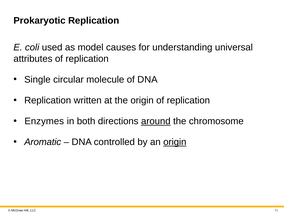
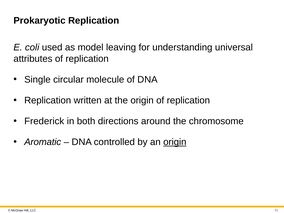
causes: causes -> leaving (121, 47)
Enzymes: Enzymes -> Frederick (44, 121)
around underline: present -> none (156, 121)
